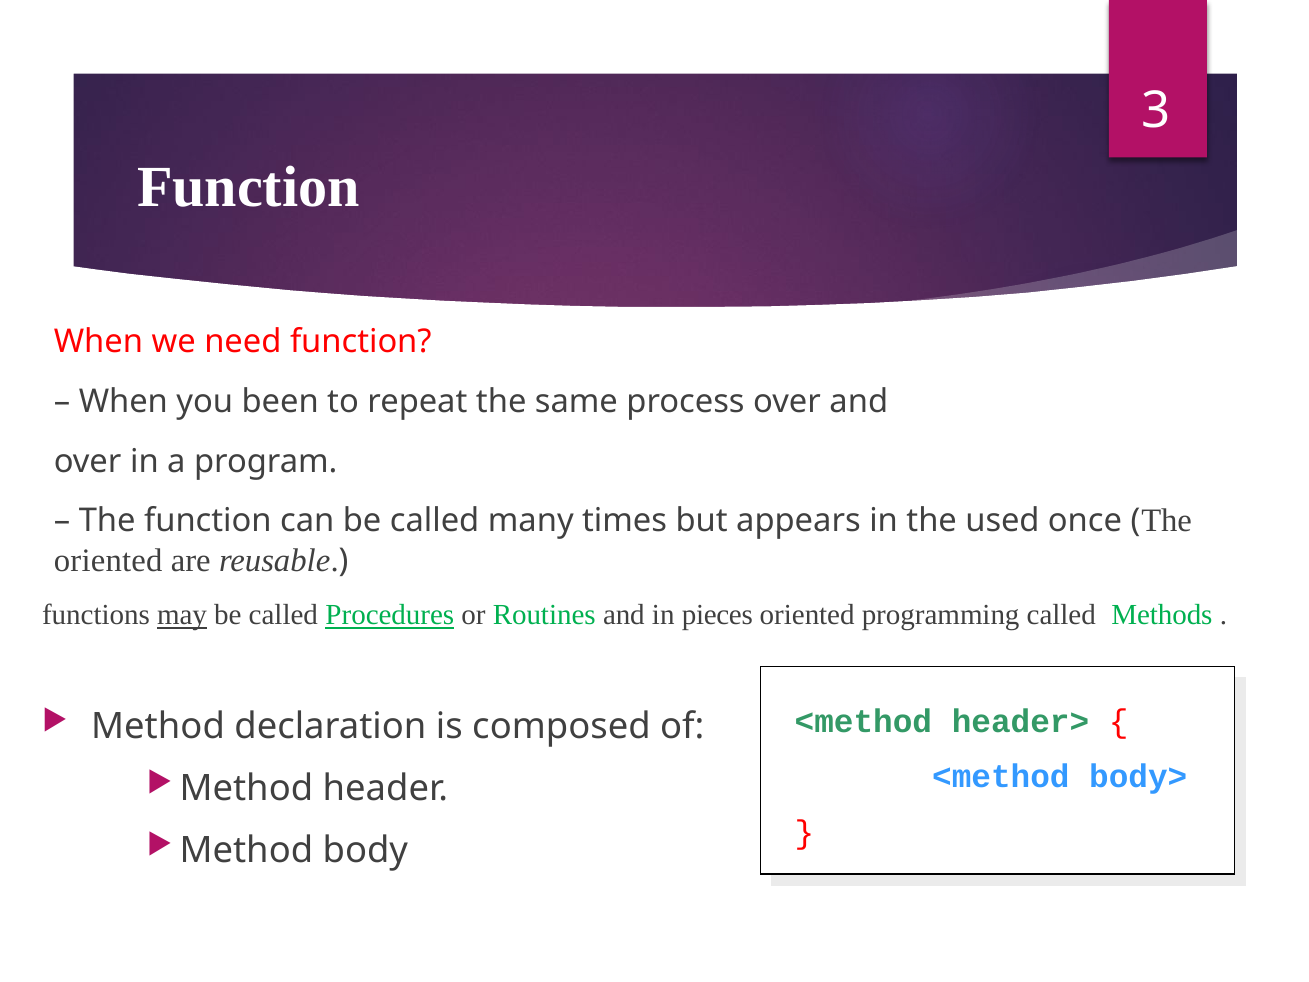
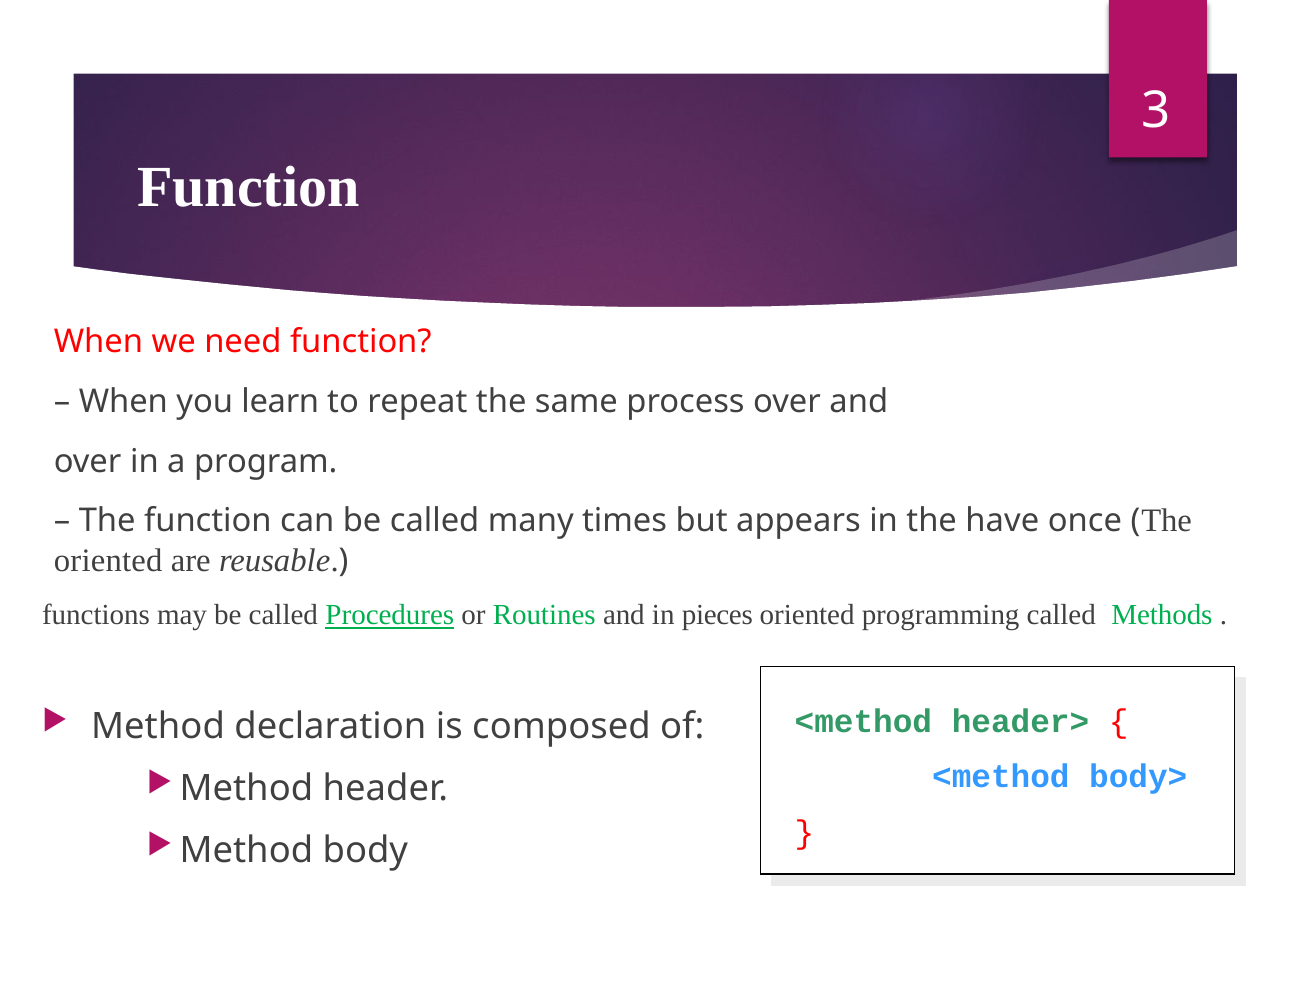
been: been -> learn (280, 401)
used: used -> have (1002, 521)
may underline: present -> none (182, 615)
